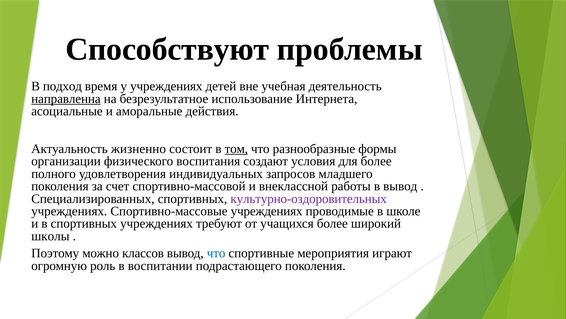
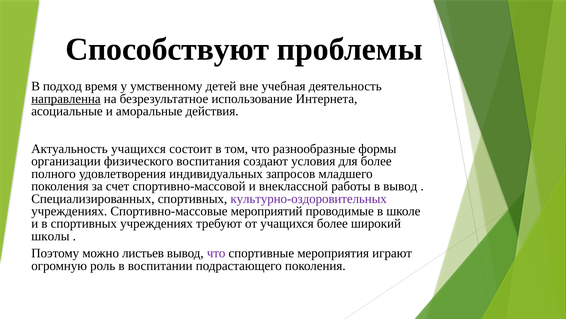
у учреждениях: учреждениях -> умственному (166, 86)
Актуальность жизненно: жизненно -> учащихся (138, 149)
том underline: present -> none (236, 149)
Спортивно-массовые учреждениях: учреждениях -> мероприятий (267, 211)
классов: классов -> листьев (143, 253)
что colour: blue -> purple (216, 253)
